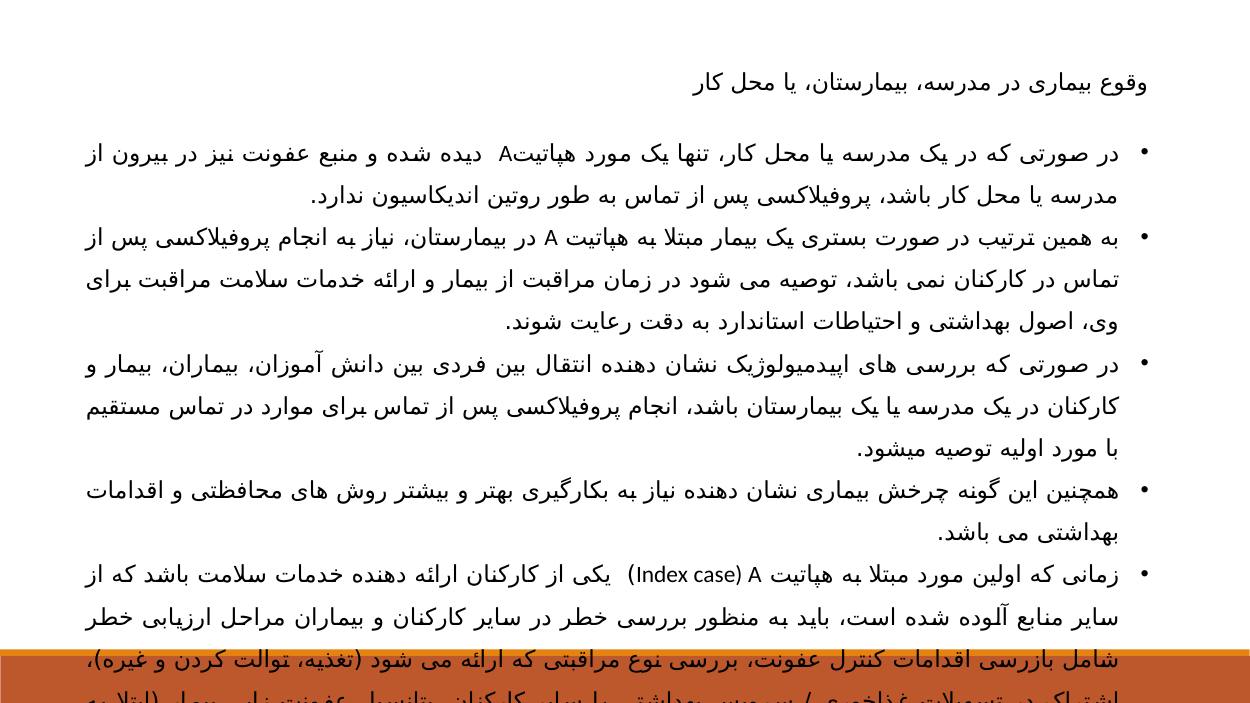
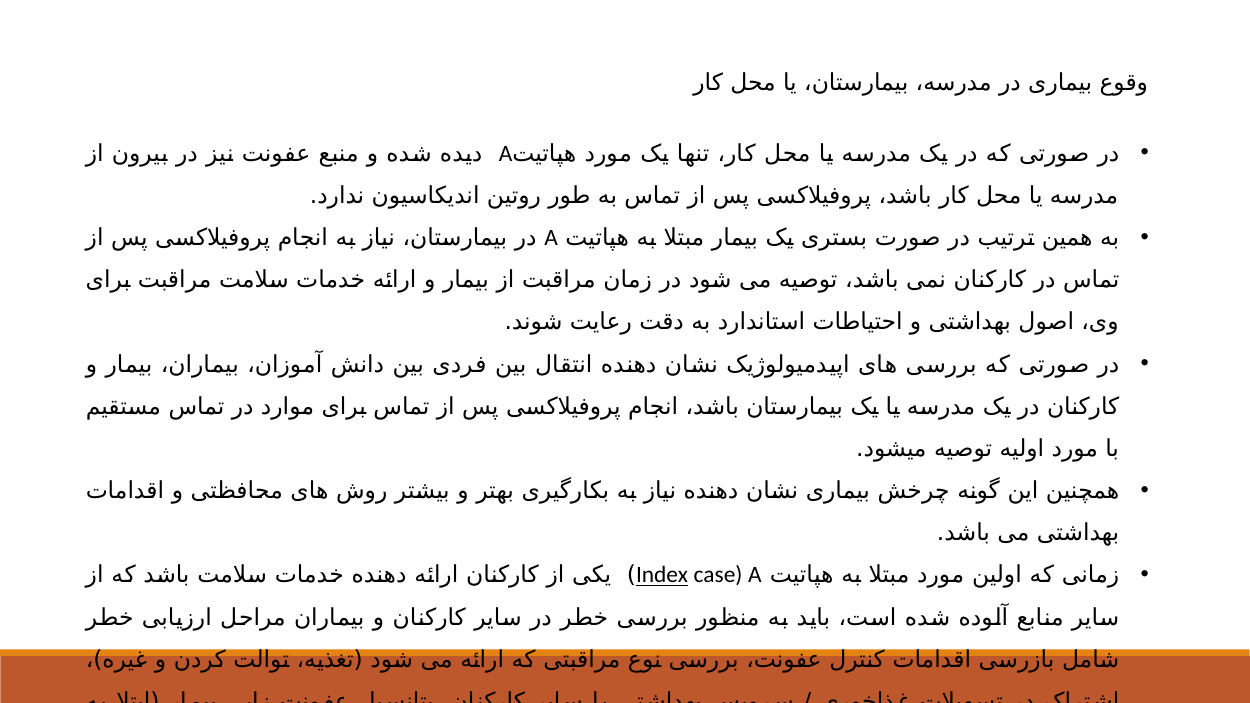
Index underline: none -> present (662, 575)
